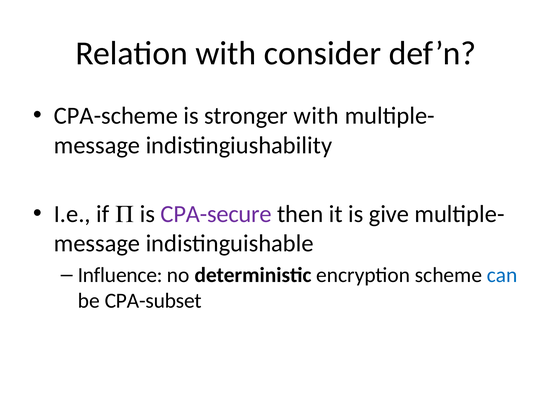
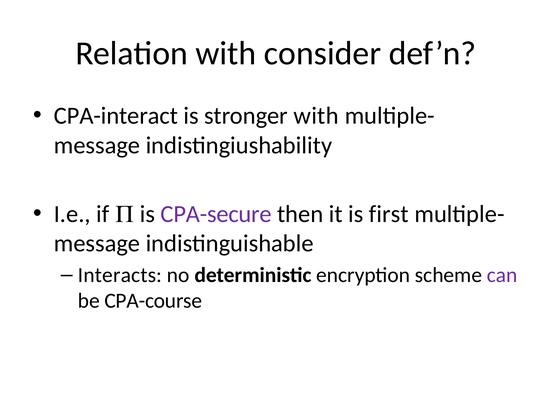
CPA-scheme: CPA-scheme -> CPA-interact (116, 116)
give: give -> first (389, 214)
Influence: Influence -> Interacts (120, 275)
can colour: blue -> purple (502, 275)
CPA-subset: CPA-subset -> CPA-course (153, 301)
